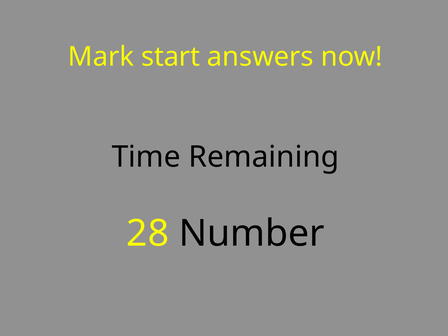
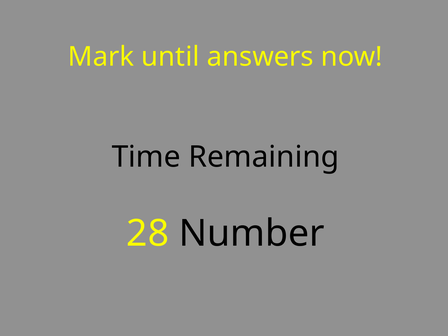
start: start -> until (170, 57)
